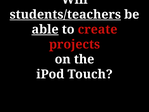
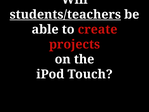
able underline: present -> none (45, 29)
